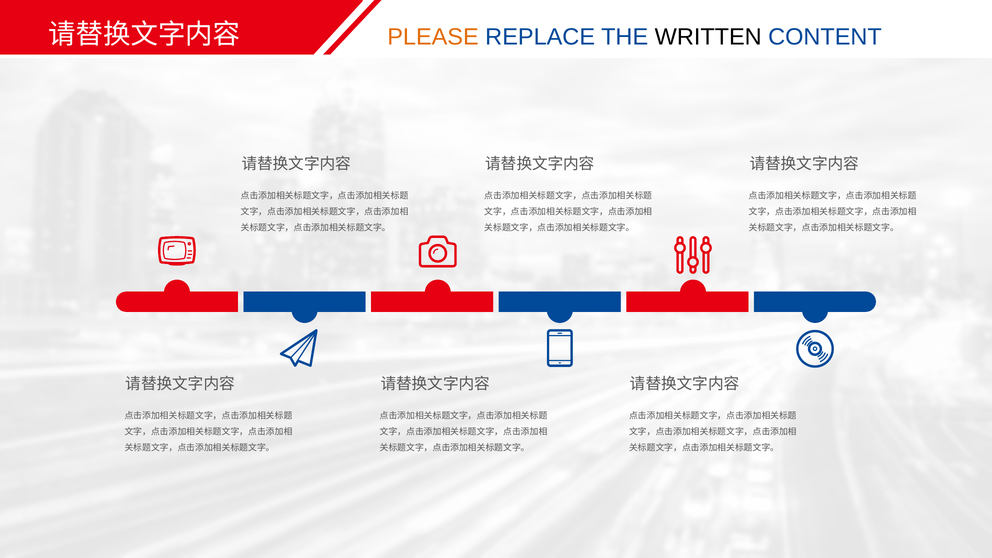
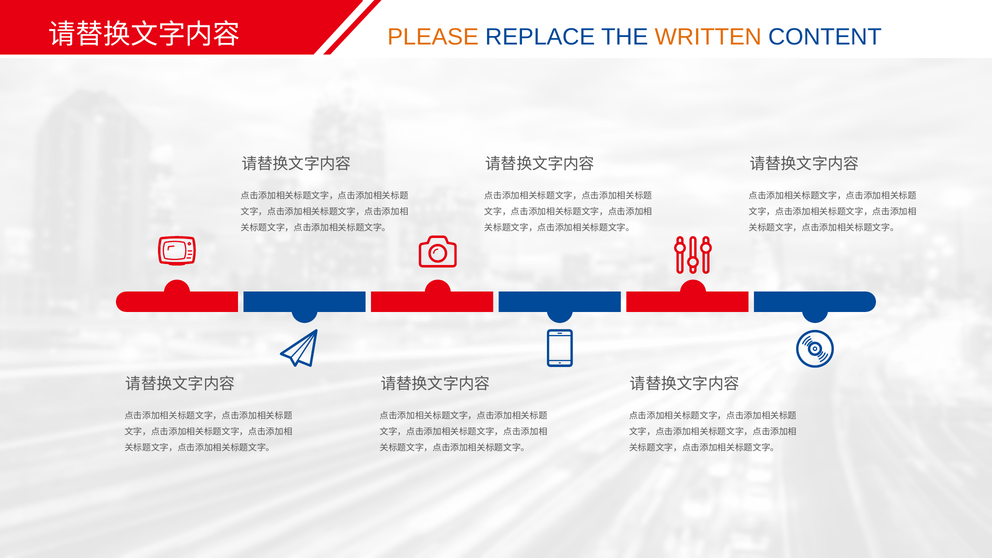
WRITTEN colour: black -> orange (708, 37)
